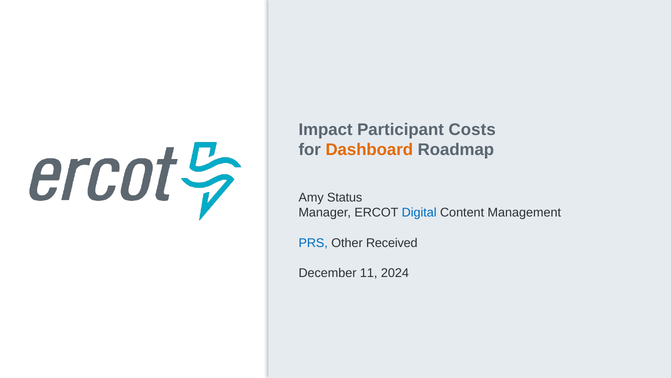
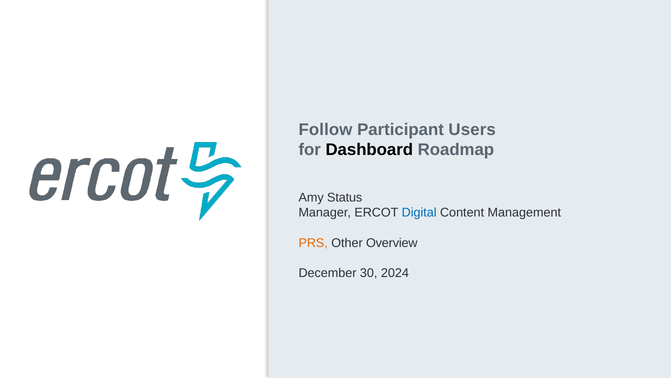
Impact: Impact -> Follow (325, 130)
Costs: Costs -> Users (472, 130)
Dashboard colour: orange -> black (369, 150)
PRS colour: blue -> orange (313, 243)
Received: Received -> Overview (392, 243)
11: 11 -> 30 (369, 273)
